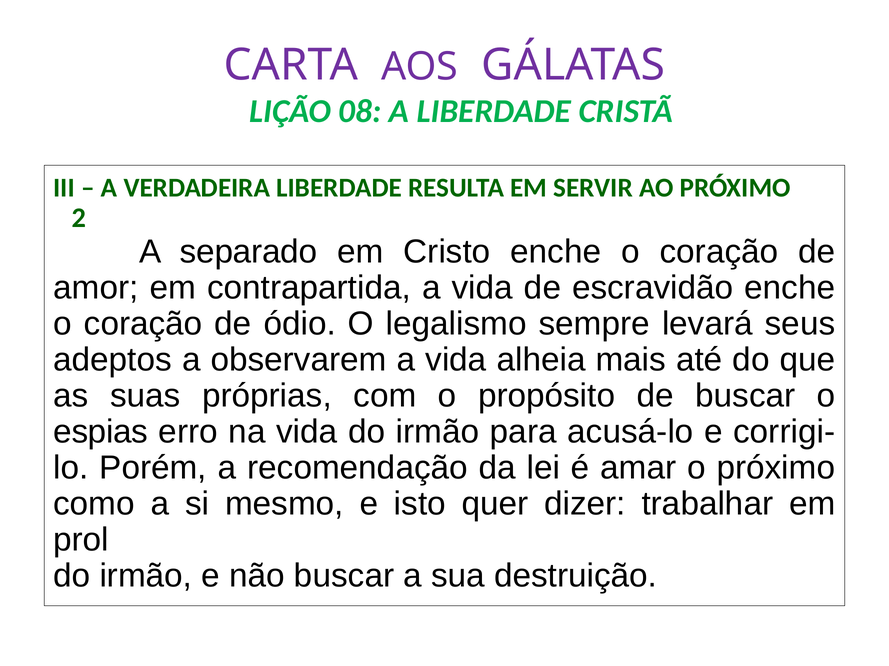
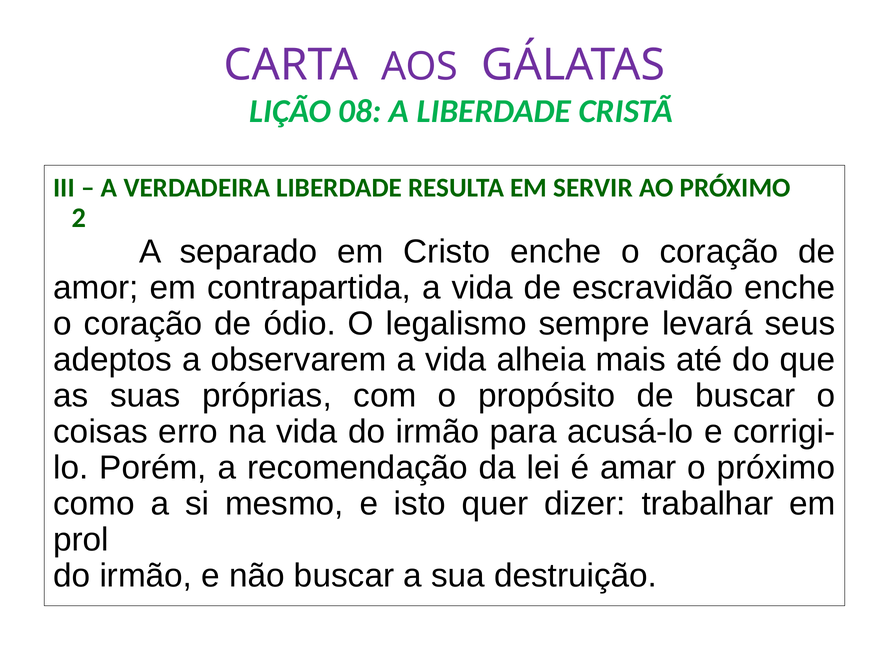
espias: espias -> coisas (101, 432)
